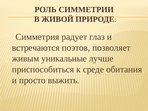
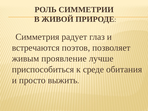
уникальные: уникальные -> проявление (64, 59)
